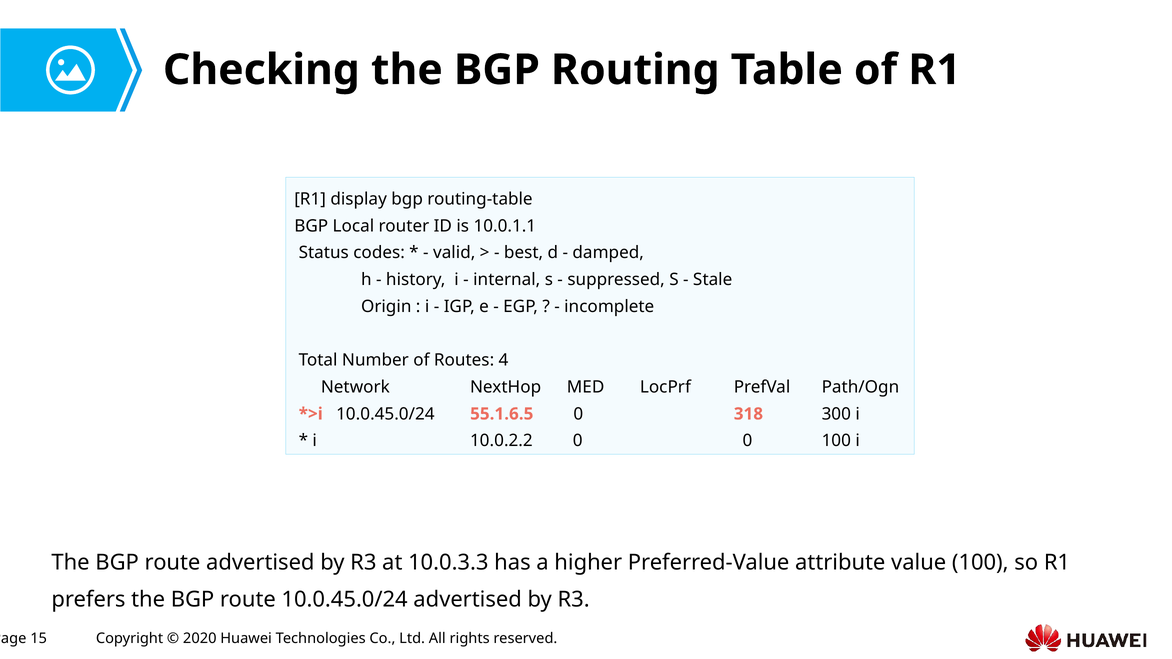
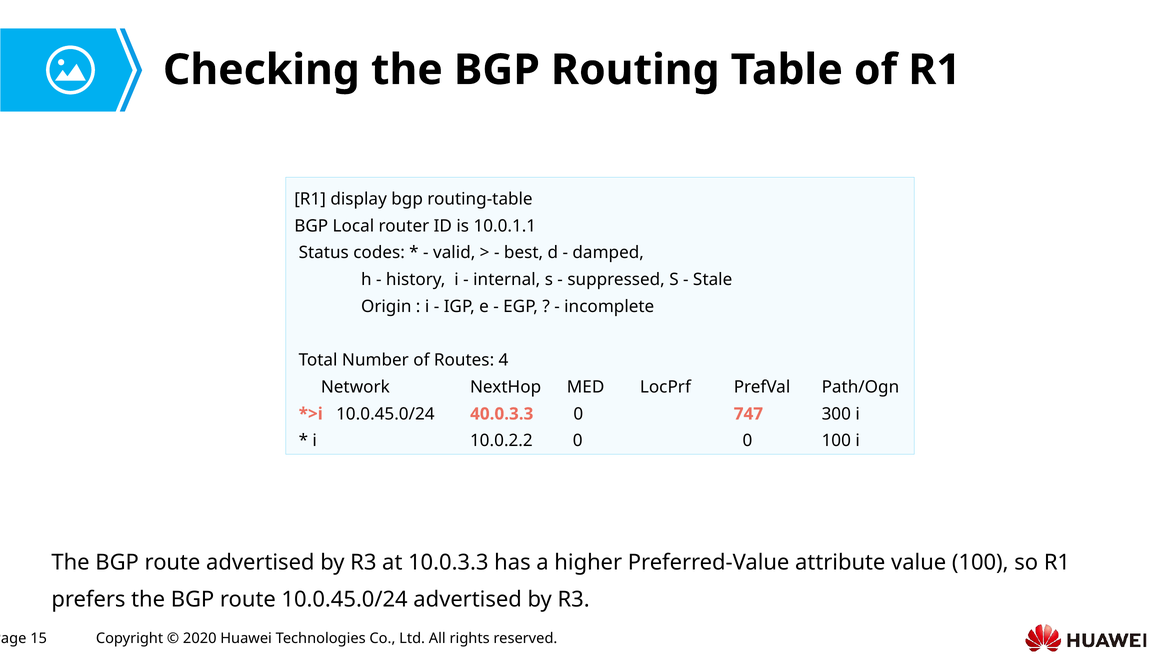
55.1.6.5: 55.1.6.5 -> 40.0.3.3 (502, 414)
318: 318 -> 747 (748, 414)
